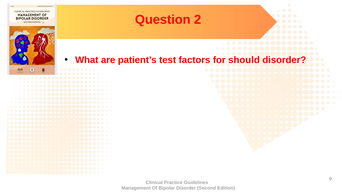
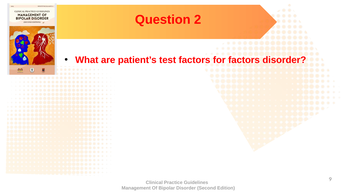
for should: should -> factors (244, 60)
